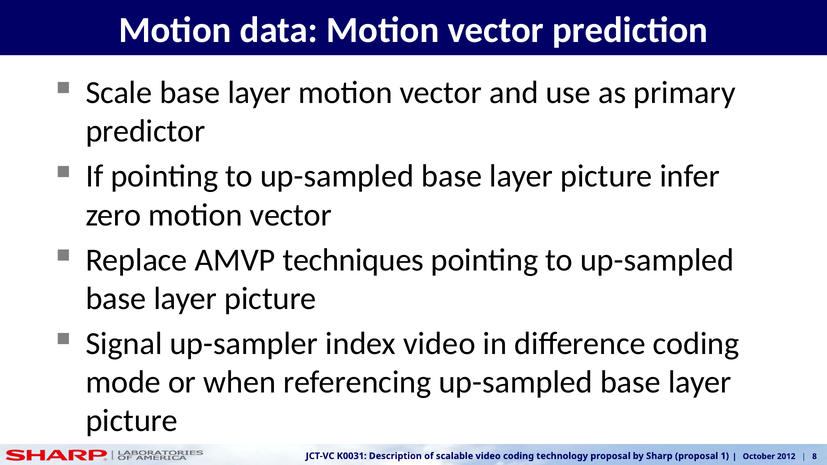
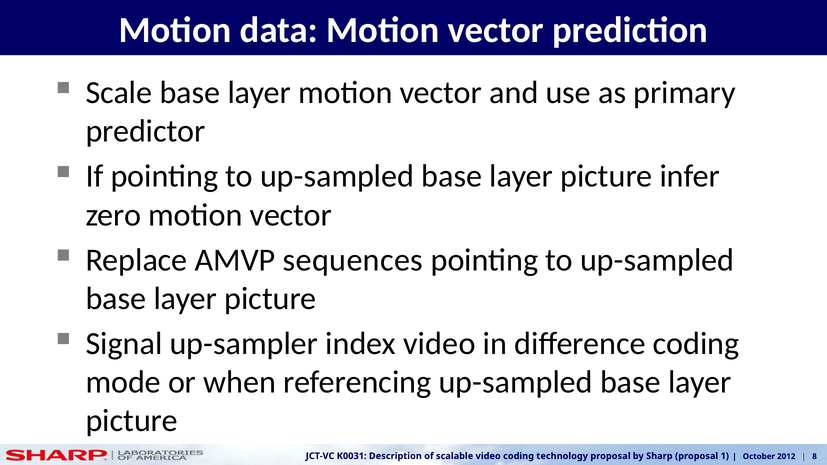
techniques: techniques -> sequences (353, 260)
